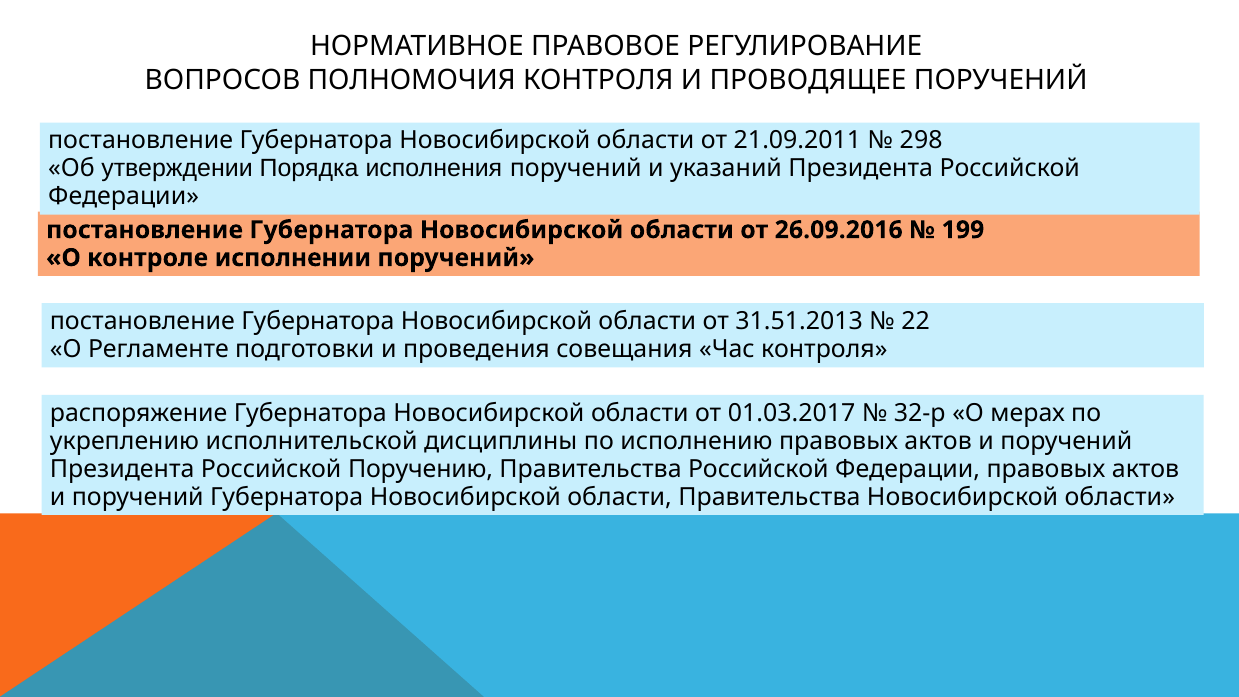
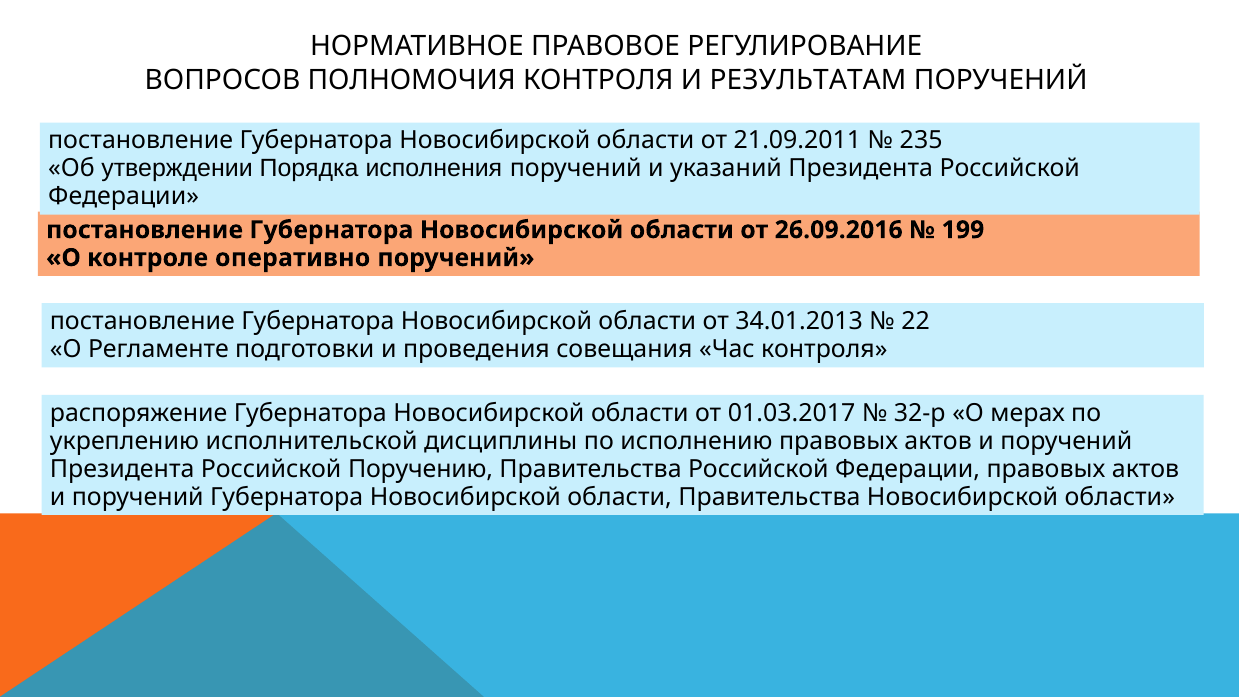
ПРОВОДЯЩЕЕ: ПРОВОДЯЩЕЕ -> РЕЗУЛЬТАТАМ (808, 80)
298: 298 -> 235 (921, 141)
исполнении: исполнении -> оперативно (293, 258)
31.51.2013: 31.51.2013 -> 34.01.2013 (799, 321)
